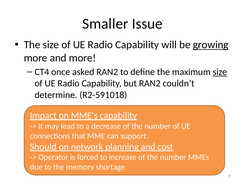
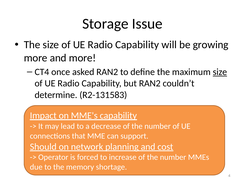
Smaller: Smaller -> Storage (105, 24)
growing underline: present -> none (211, 45)
R2-591018: R2-591018 -> R2-131583 (103, 95)
